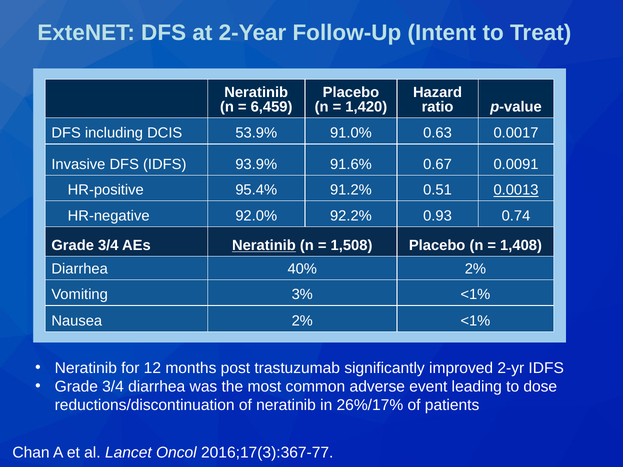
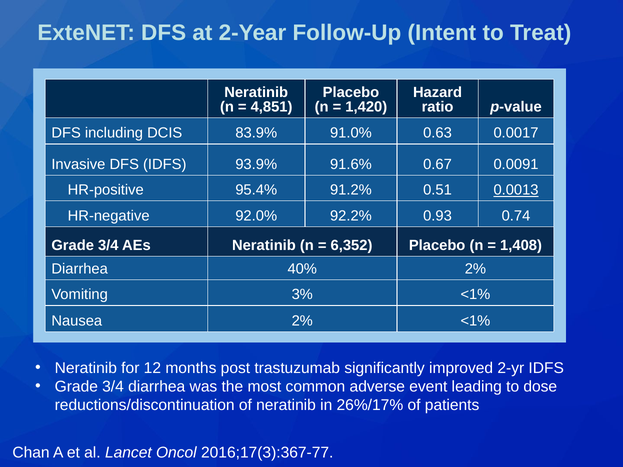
6,459: 6,459 -> 4,851 (272, 107)
53.9%: 53.9% -> 83.9% (256, 133)
Neratinib underline: present -> none (264, 246)
1,508: 1,508 -> 6,352 (352, 246)
